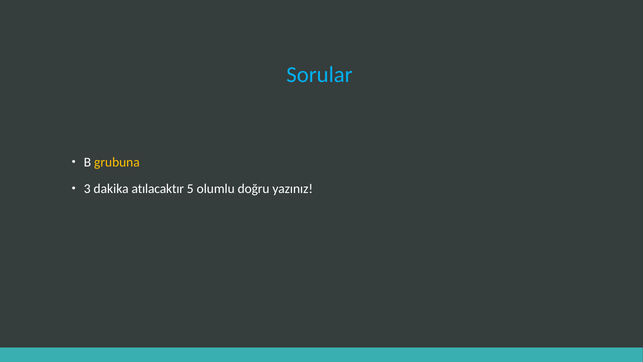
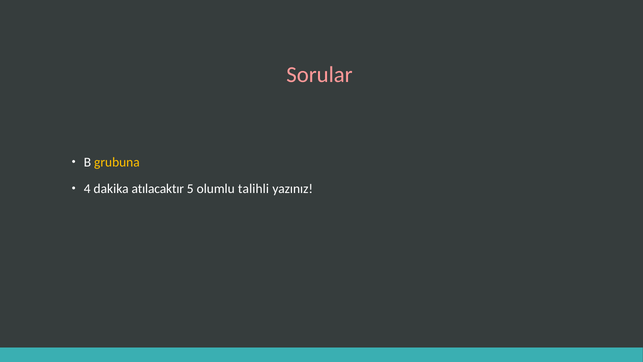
Sorular colour: light blue -> pink (320, 75)
3: 3 -> 4 (87, 189)
doğru: doğru -> talihli (253, 189)
